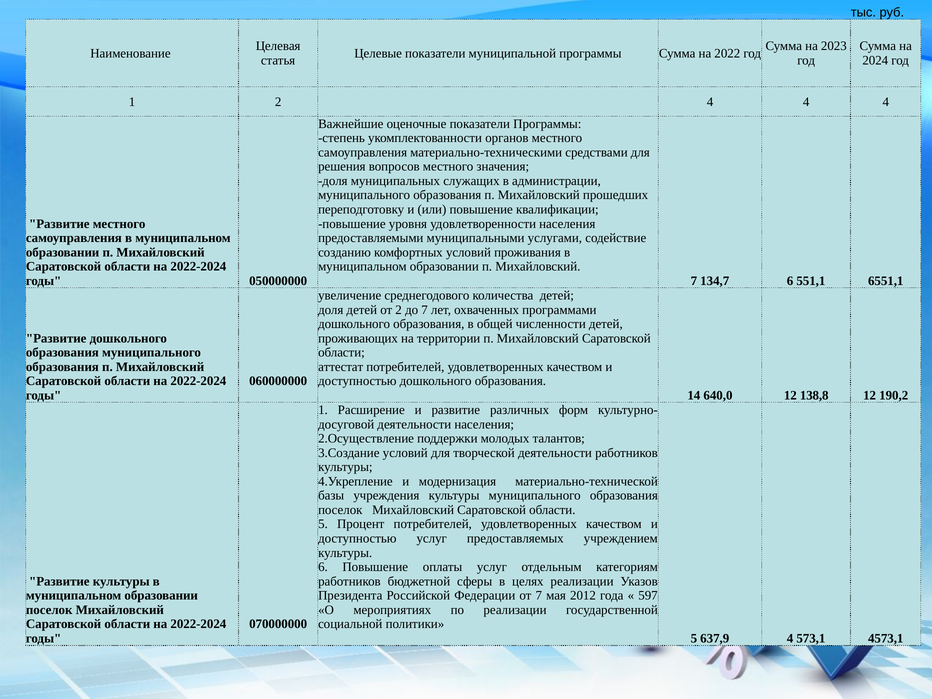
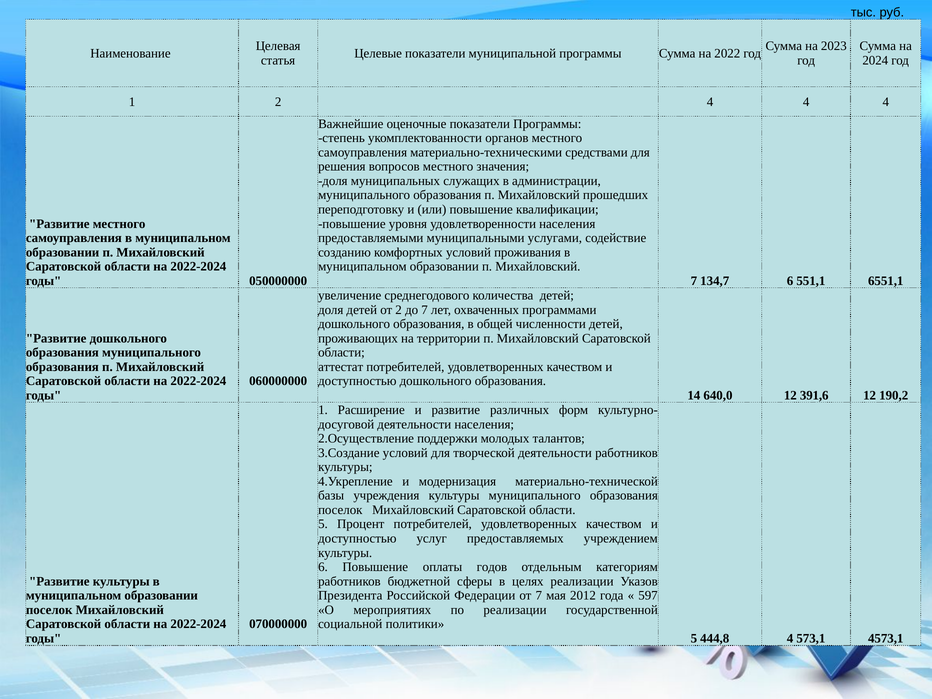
138,8: 138,8 -> 391,6 (814, 395)
оплаты услуг: услуг -> годов (492, 567)
637,9: 637,9 -> 444,8 (715, 638)
